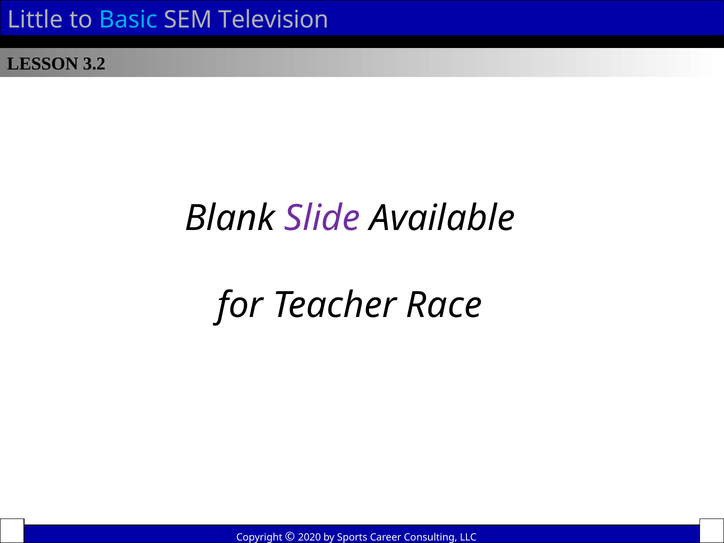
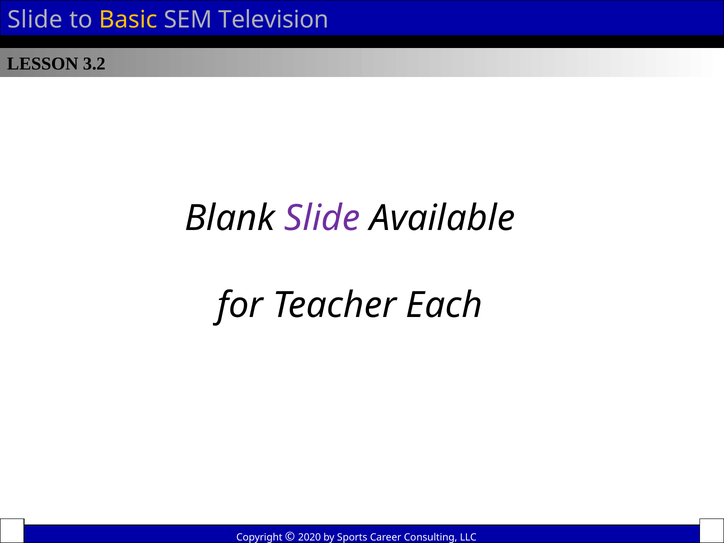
Little: Little -> Slide (35, 20)
Basic colour: light blue -> yellow (128, 20)
Race: Race -> Each (444, 305)
